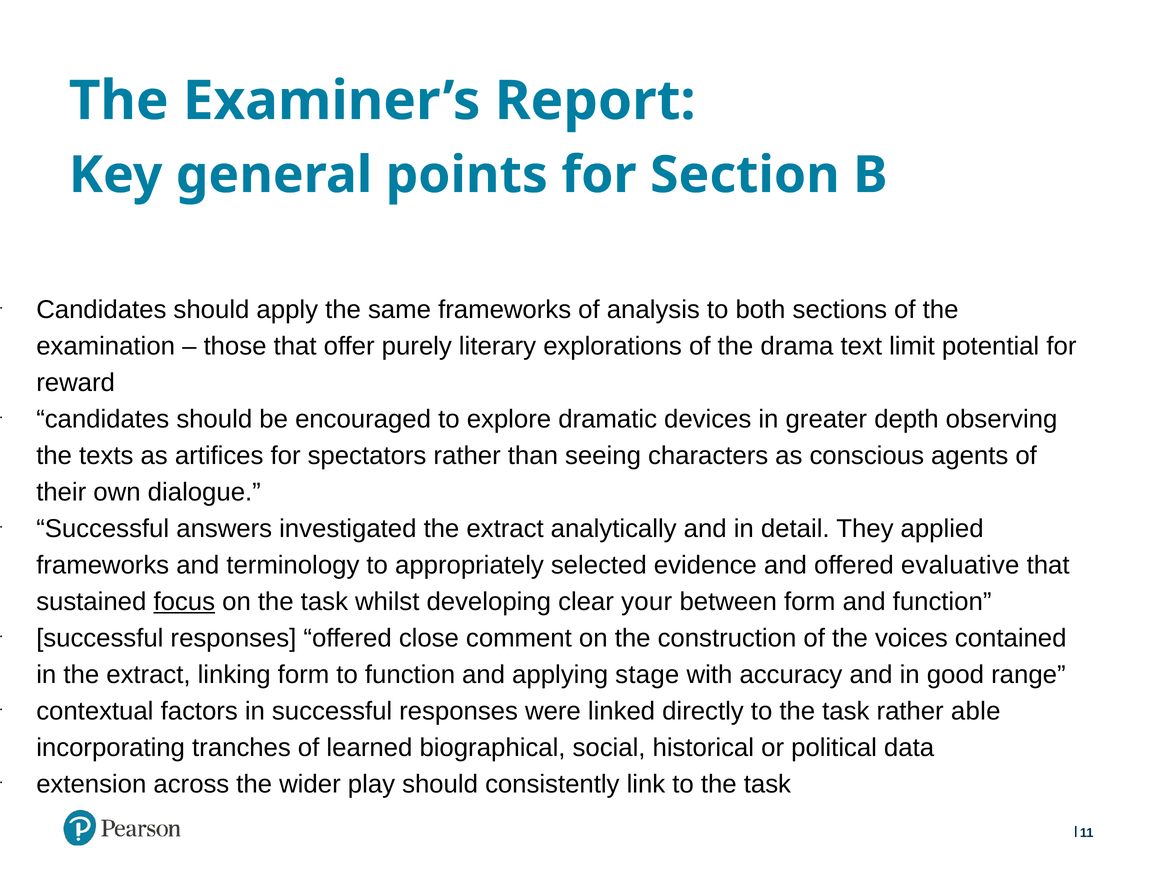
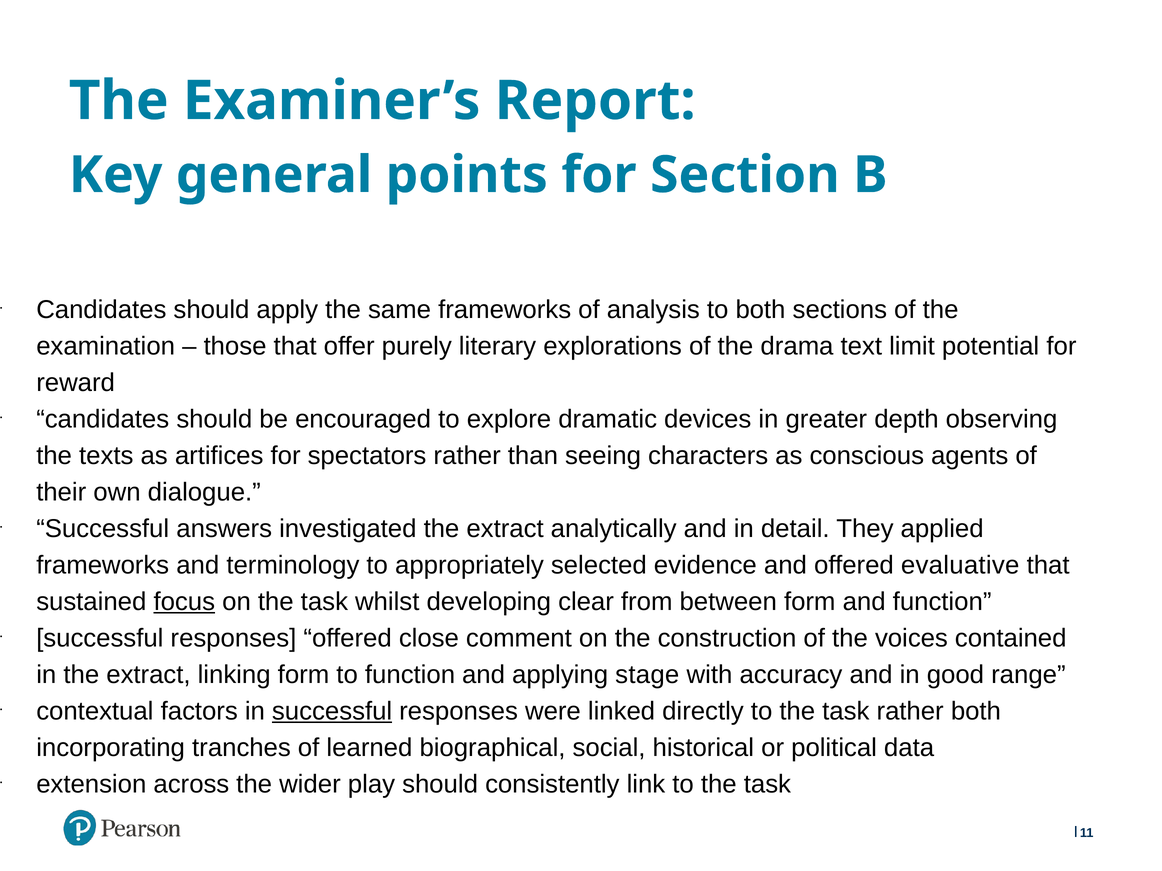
your: your -> from (647, 602)
successful underline: none -> present (332, 712)
rather able: able -> both (976, 712)
